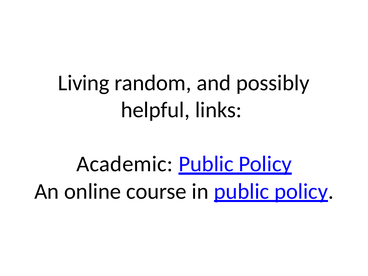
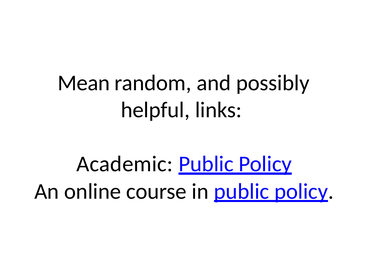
Living: Living -> Mean (84, 83)
